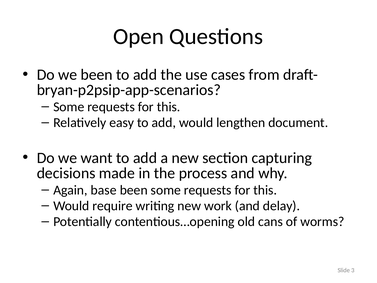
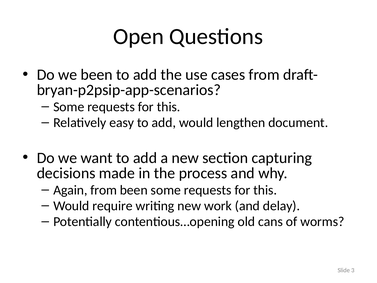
Again base: base -> from (104, 190)
